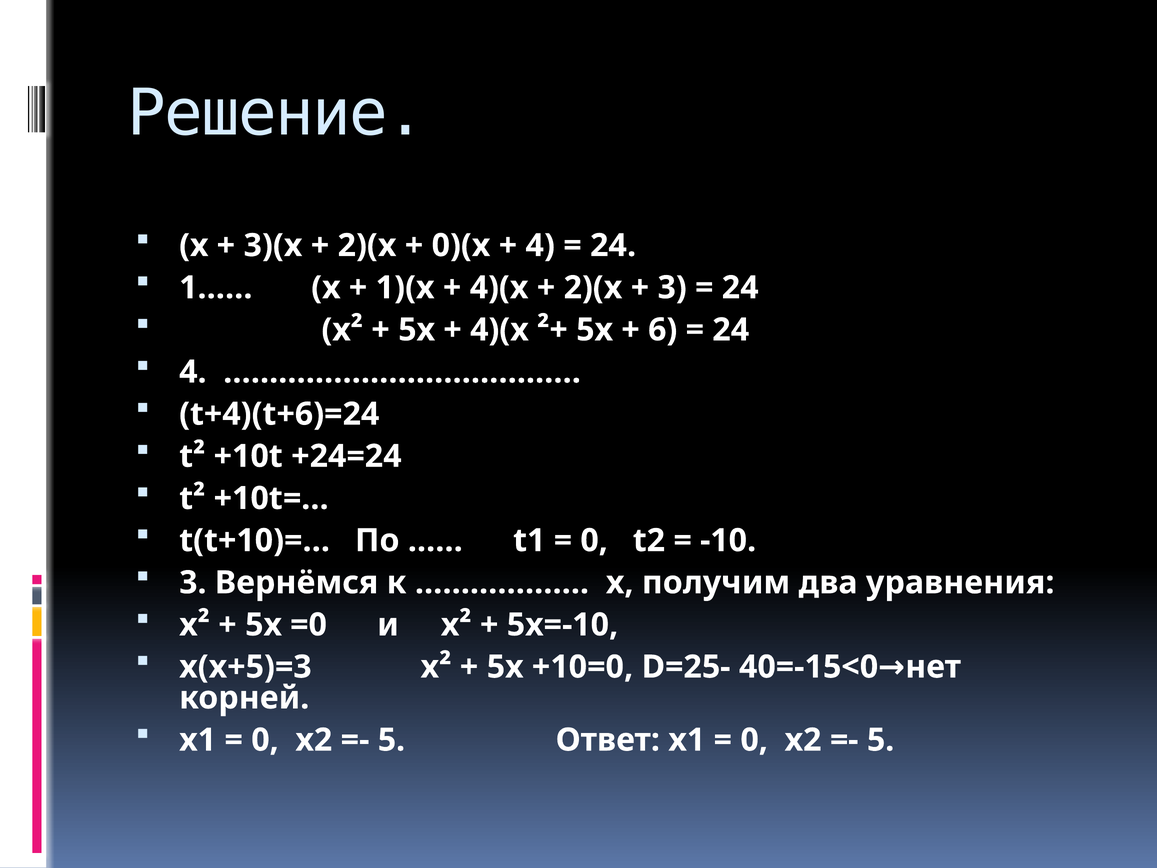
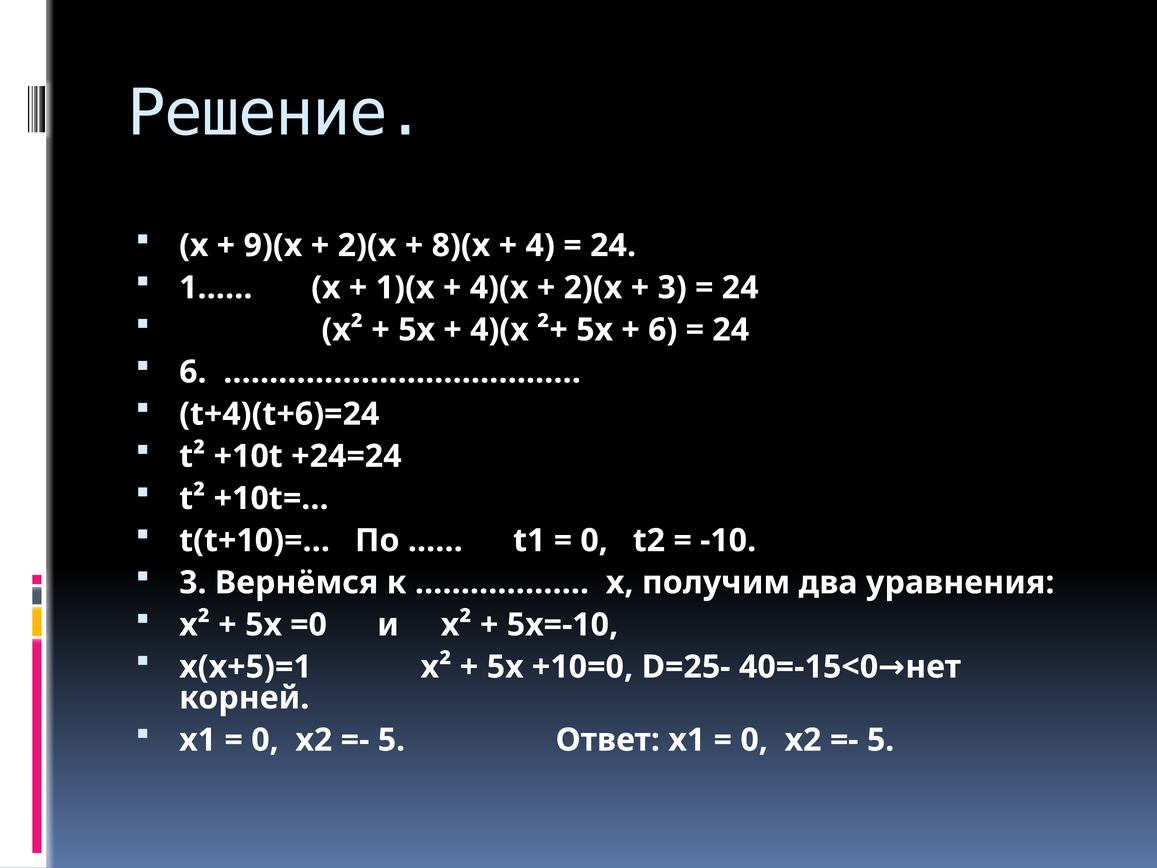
3)(x: 3)(x -> 9)(x (273, 245)
0)(x: 0)(x -> 8)(x (461, 245)
4: 4 -> 6 (193, 372)
x(x+5)=3: x(x+5)=3 -> x(x+5)=1 (245, 667)
